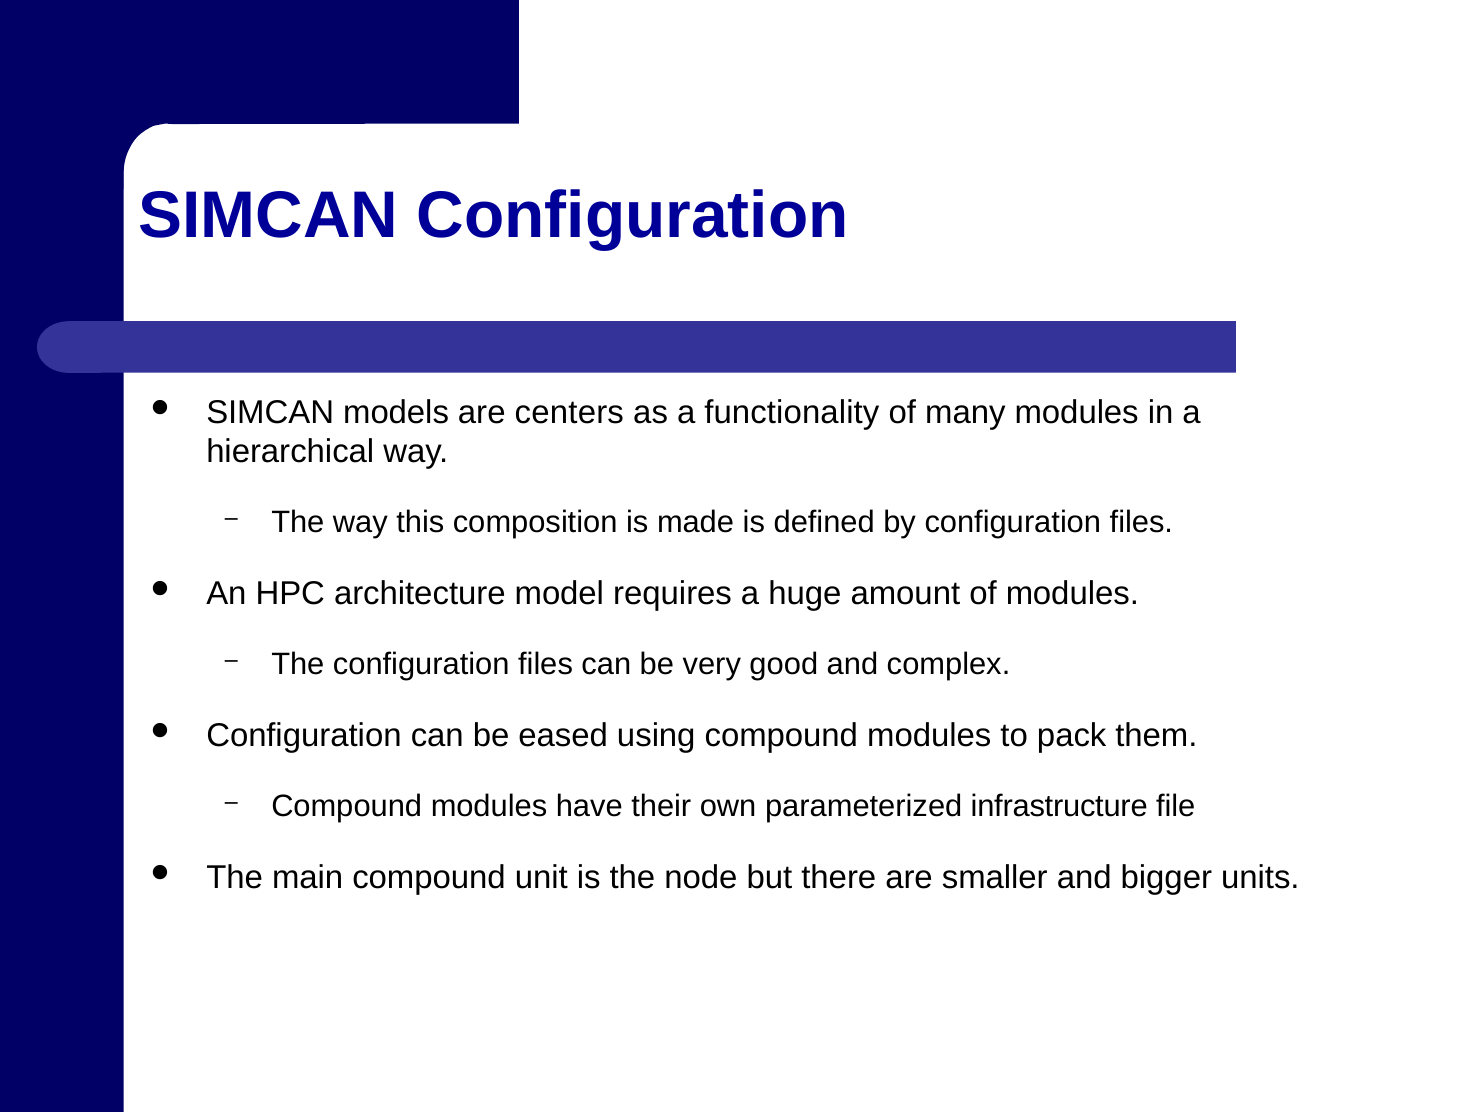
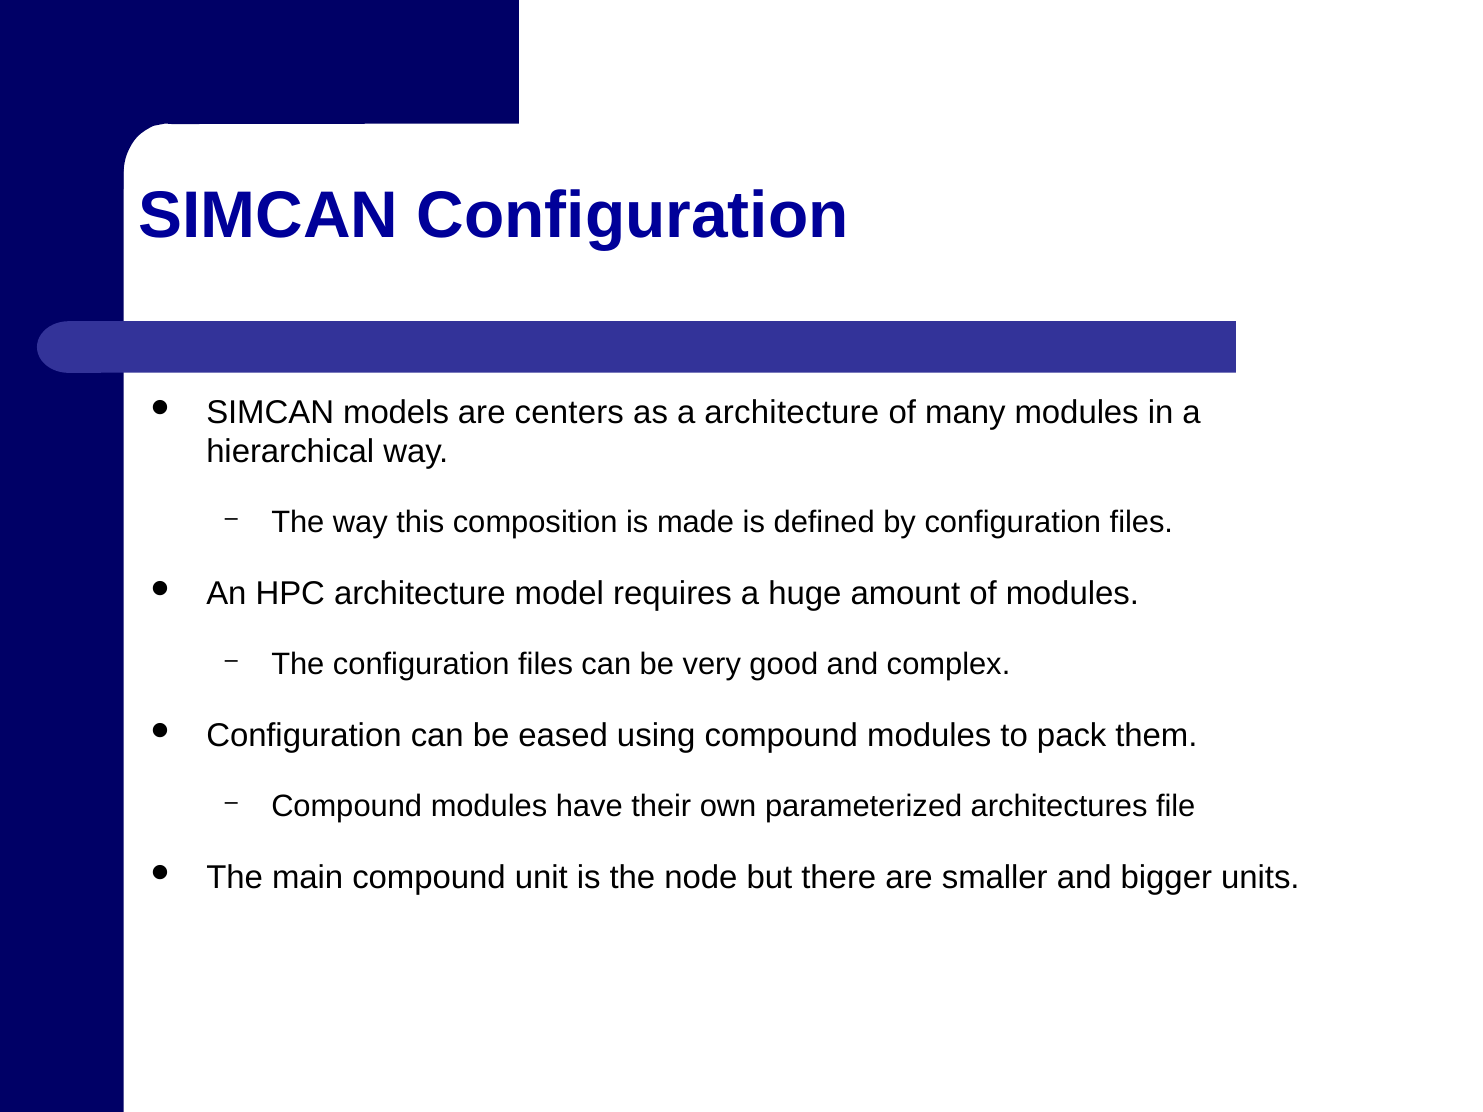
a functionality: functionality -> architecture (792, 413)
infrastructure: infrastructure -> architectures (1059, 807)
